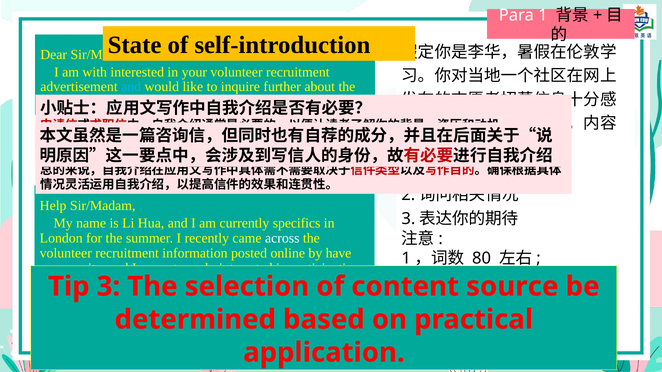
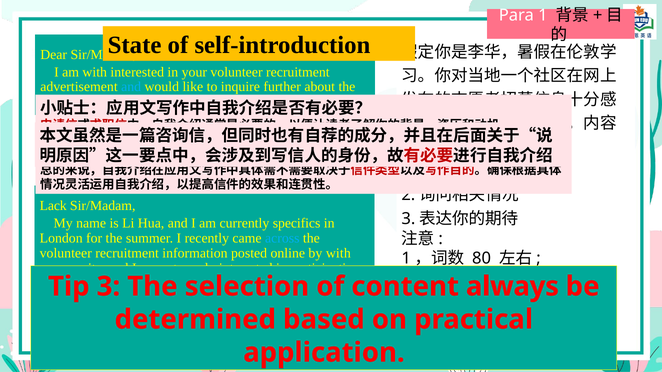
Help: Help -> Lack (53, 206)
across colour: white -> light blue (282, 238)
by have: have -> with (338, 253)
source: source -> always (512, 287)
